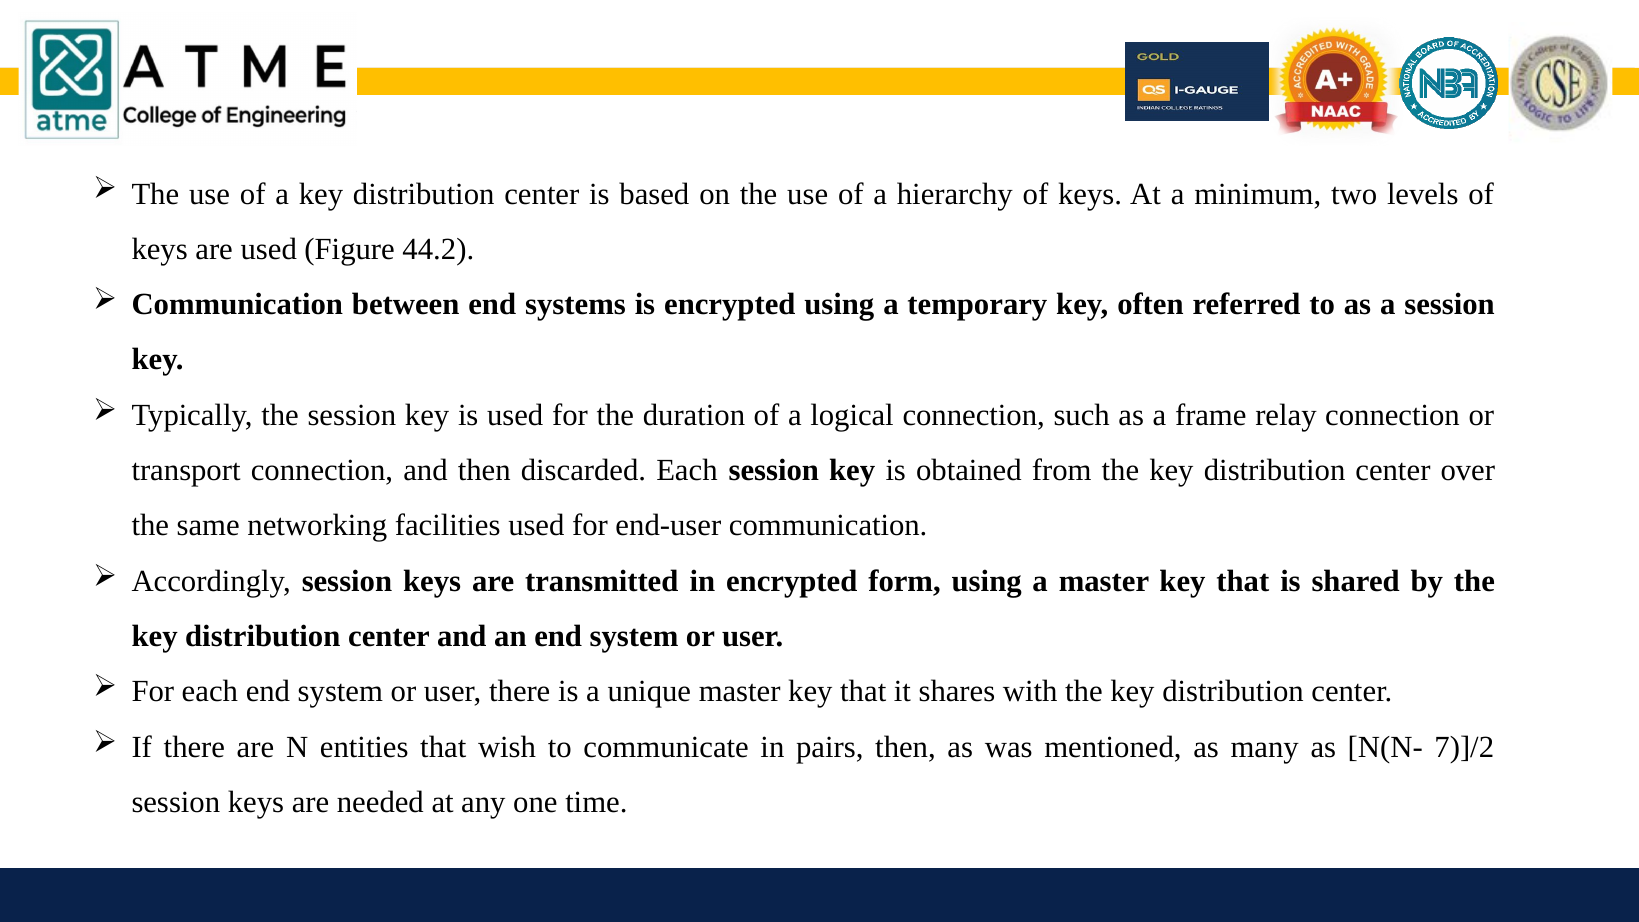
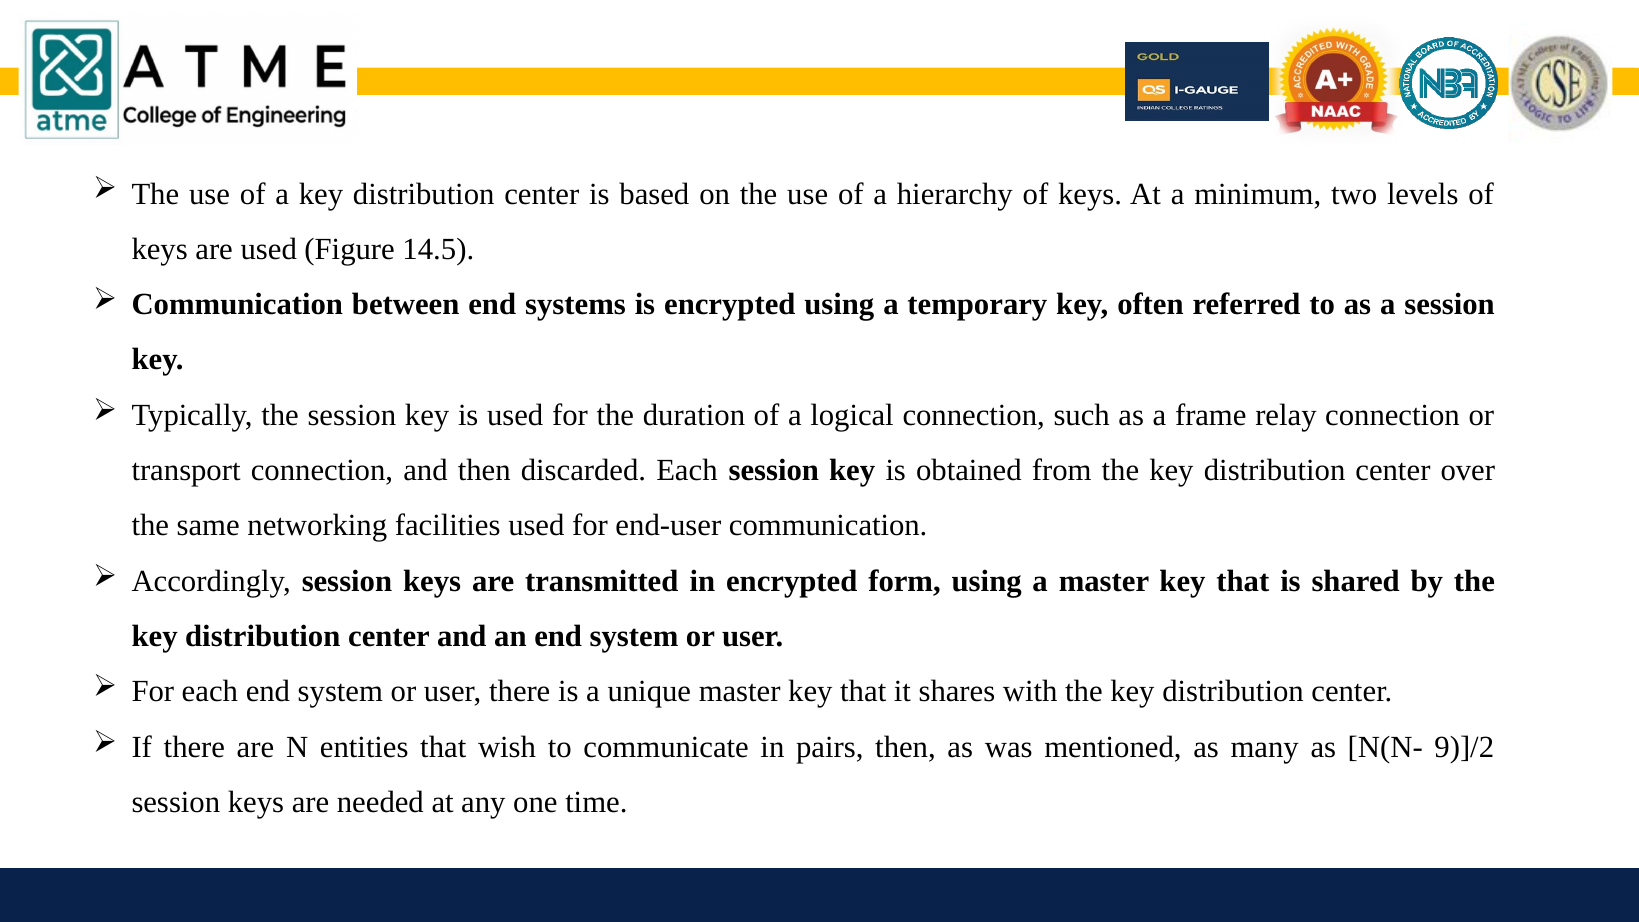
44.2: 44.2 -> 14.5 (438, 249)
7)]/2: 7)]/2 -> 9)]/2 (1464, 747)
